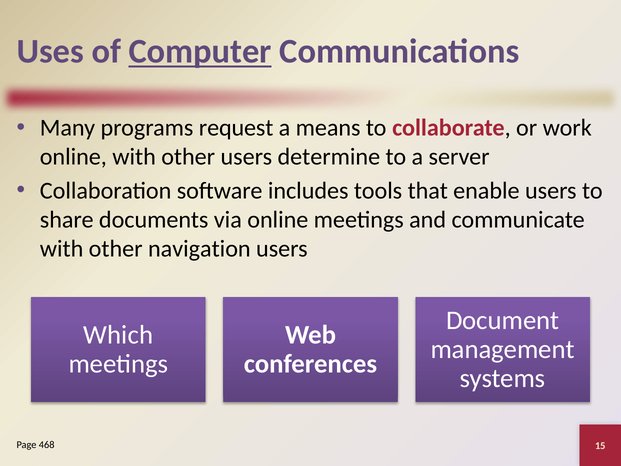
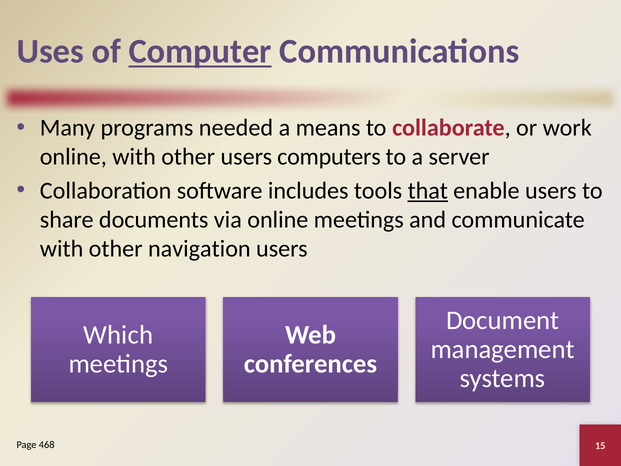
request: request -> needed (236, 128)
determine: determine -> computers (329, 157)
that underline: none -> present (428, 191)
